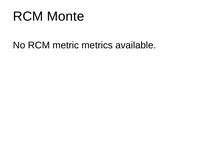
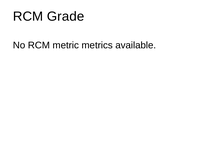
Monte: Monte -> Grade (66, 16)
